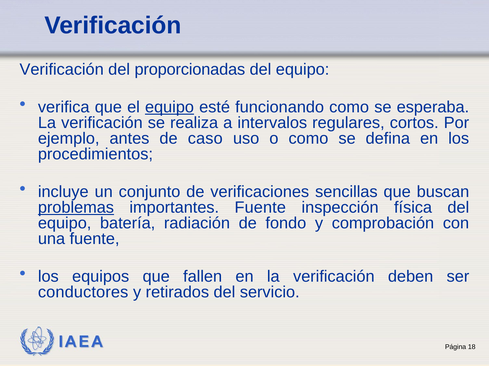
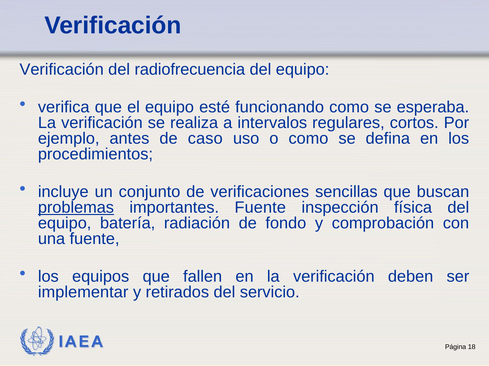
proporcionadas: proporcionadas -> radiofrecuencia (190, 70)
equipo underline: present -> none (170, 108)
conductores: conductores -> implementar (83, 293)
